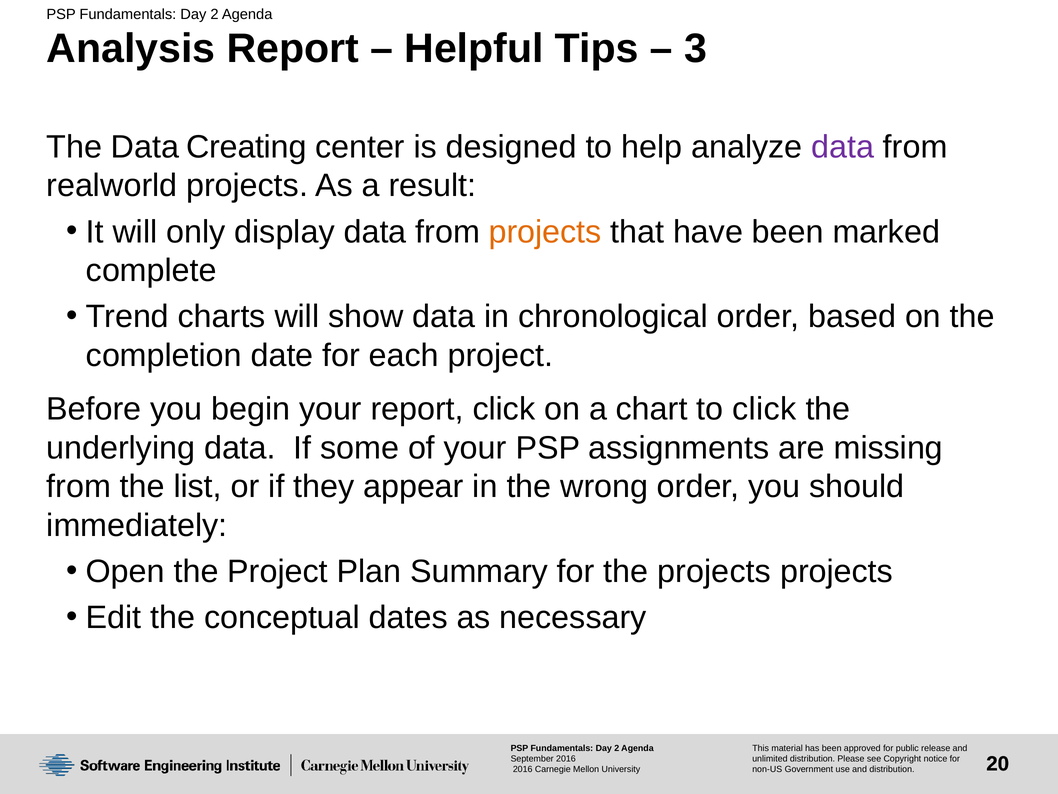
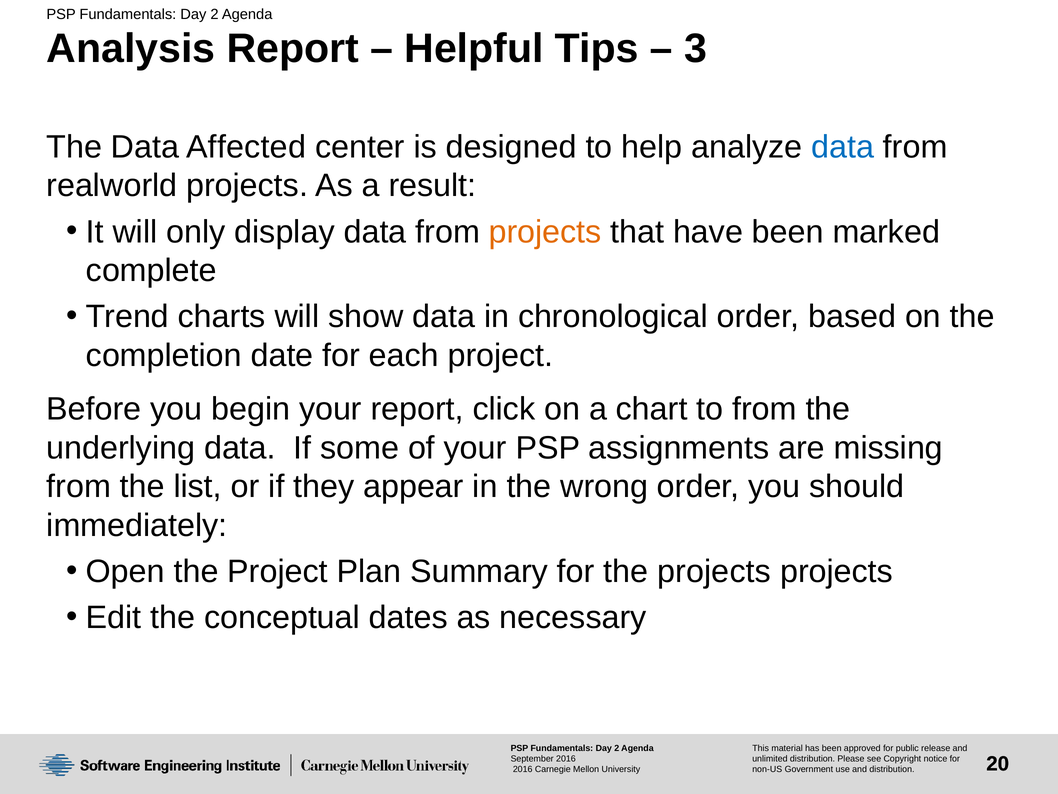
Creating: Creating -> Affected (246, 147)
data colour: purple -> blue (843, 147)
to click: click -> from (764, 409)
